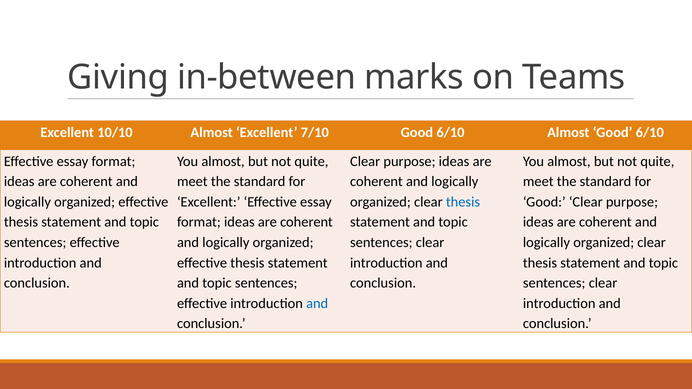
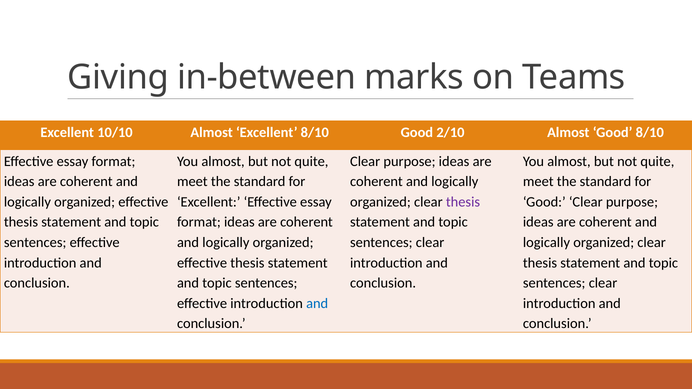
Excellent 7/10: 7/10 -> 8/10 (315, 133)
6/10: 6/10 -> 2/10 (450, 133)
Almost Good 6/10: 6/10 -> 8/10 (650, 133)
thesis colour: blue -> purple (463, 202)
